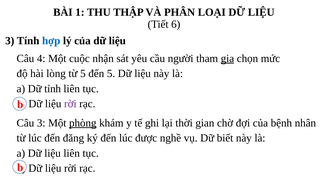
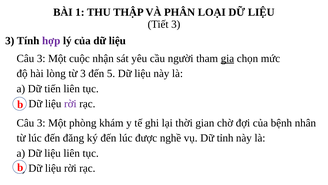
Tiết 6: 6 -> 3 (176, 24)
hợp colour: blue -> purple (51, 41)
4: 4 -> 3 (41, 58)
từ 5: 5 -> 3 (83, 73)
tỉnh: tỉnh -> tiến (53, 89)
phòng underline: present -> none (83, 123)
biết: biết -> tỉnh (225, 138)
